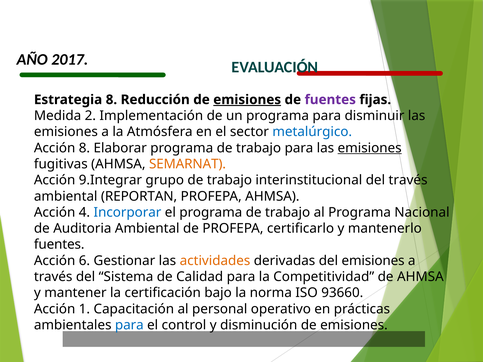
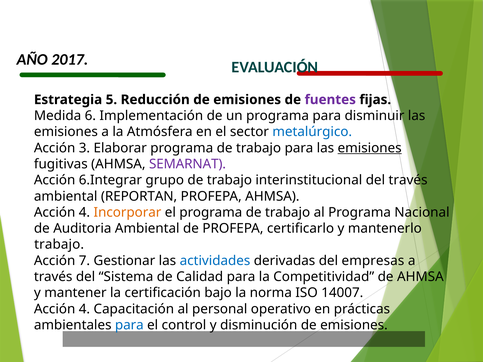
Estrategia 8: 8 -> 5 (111, 100)
emisiones underline: present -> none (247, 100)
2: 2 -> 6 (90, 116)
Acción 8: 8 -> 3 (84, 148)
SEMARNAT colour: orange -> purple (188, 164)
9.Integrar: 9.Integrar -> 6.Integrar (110, 180)
Incorporar colour: blue -> orange (127, 212)
fuentes: fuentes -> trabajo (59, 245)
6: 6 -> 7 (84, 261)
actividades colour: orange -> blue (215, 261)
del emisiones: emisiones -> empresas (373, 261)
93660: 93660 -> 14007 (342, 293)
1: 1 -> 4 (84, 309)
